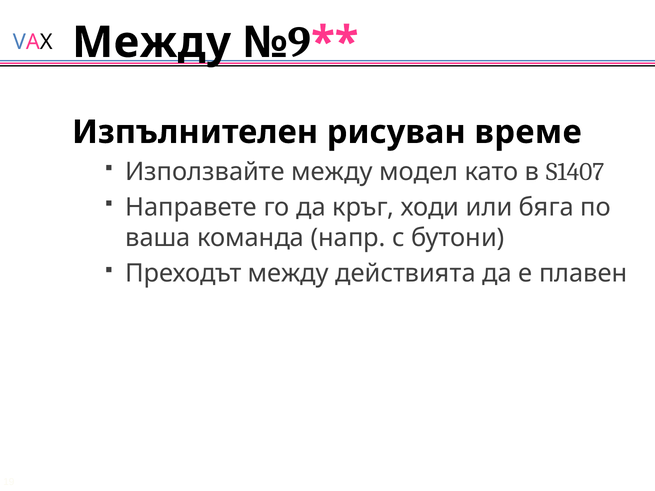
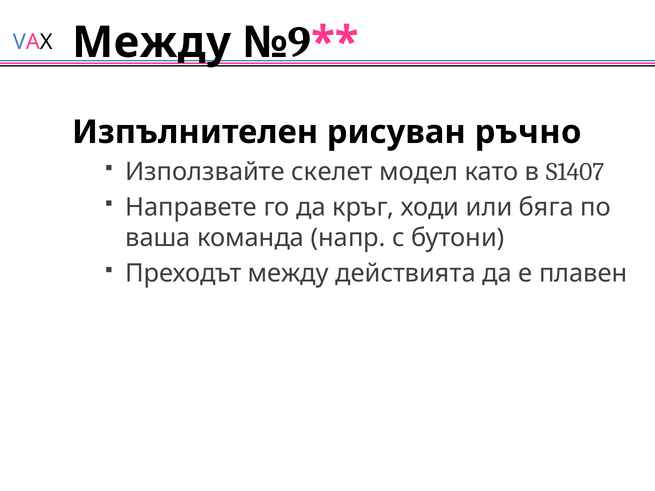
време: време -> ръчно (528, 132)
Използвайте между: между -> скелет (332, 172)
